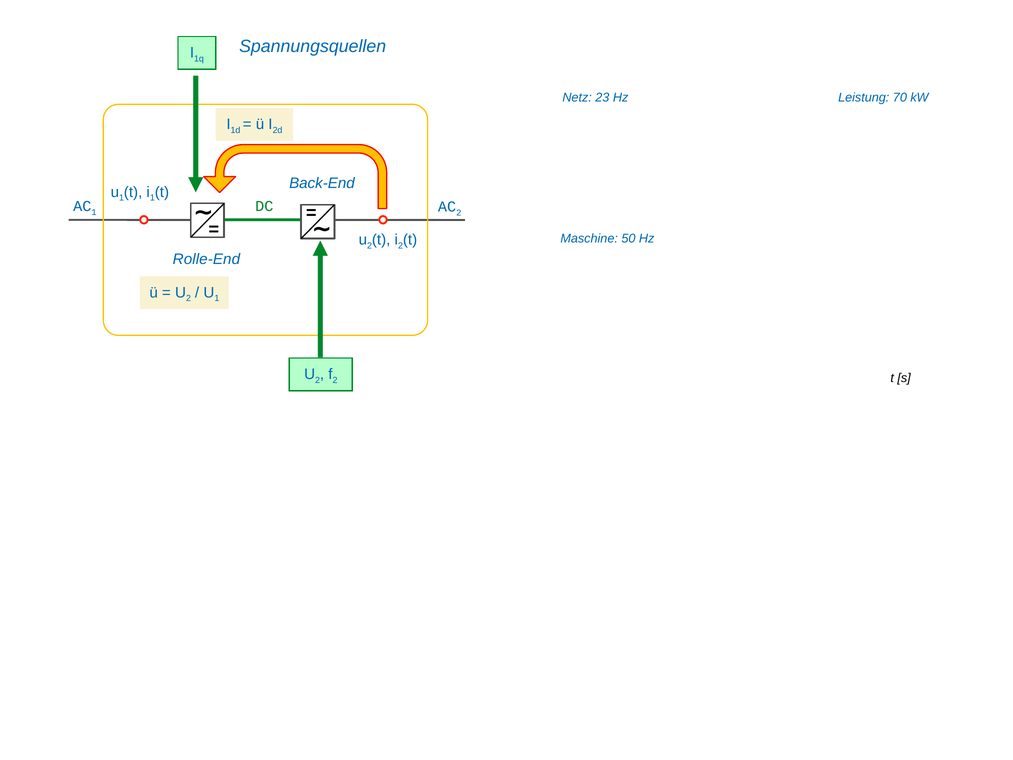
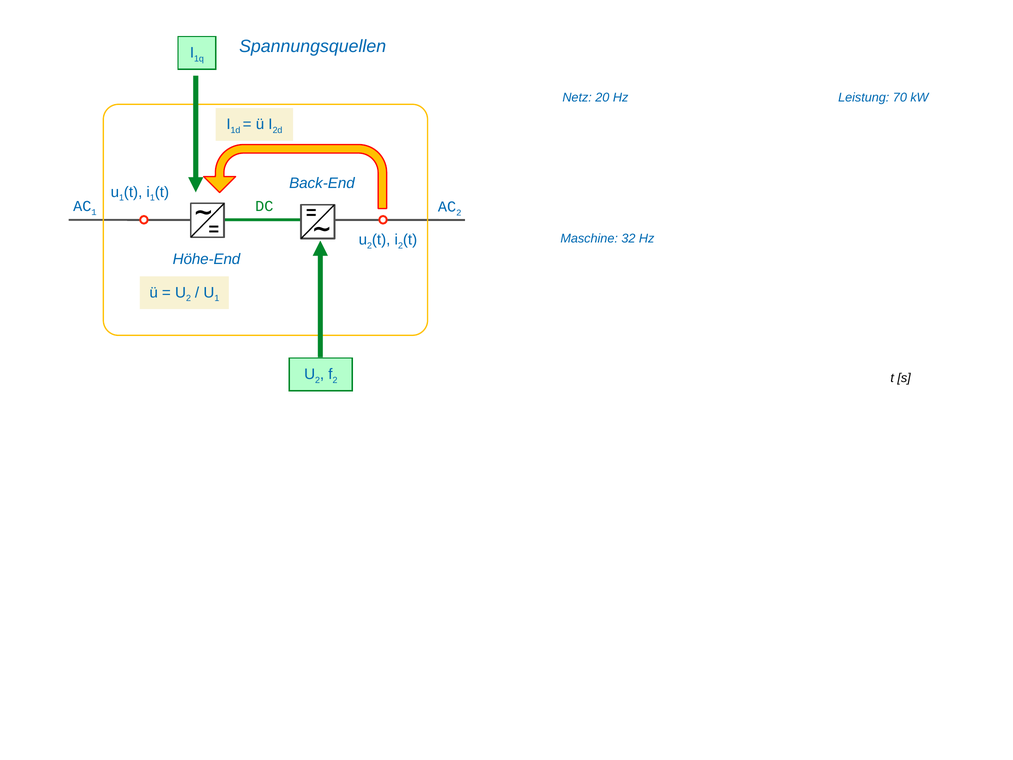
23: 23 -> 20 (602, 98)
50: 50 -> 32 (628, 238)
Rolle-End: Rolle-End -> Höhe-End (207, 259)
